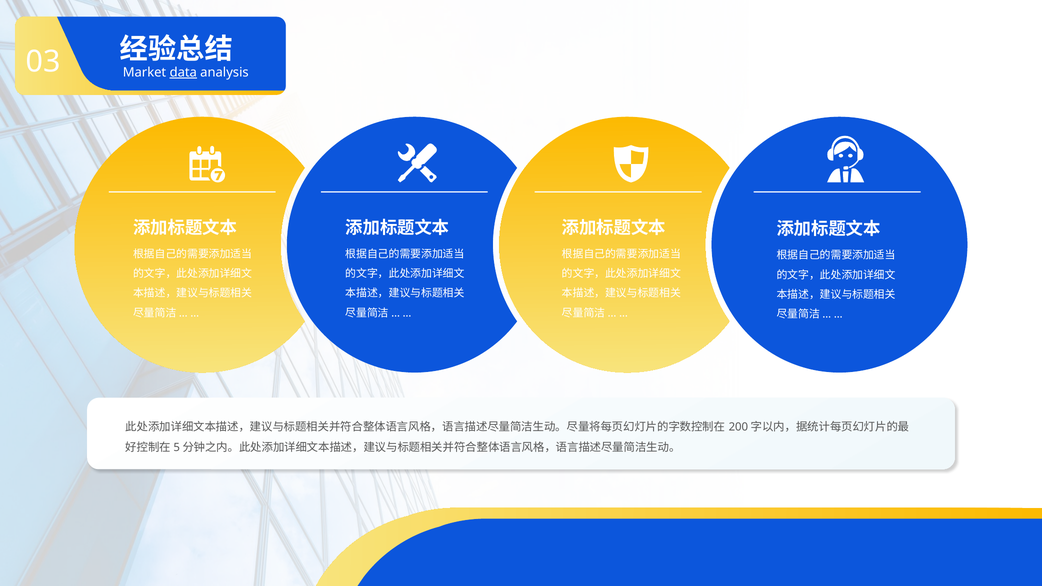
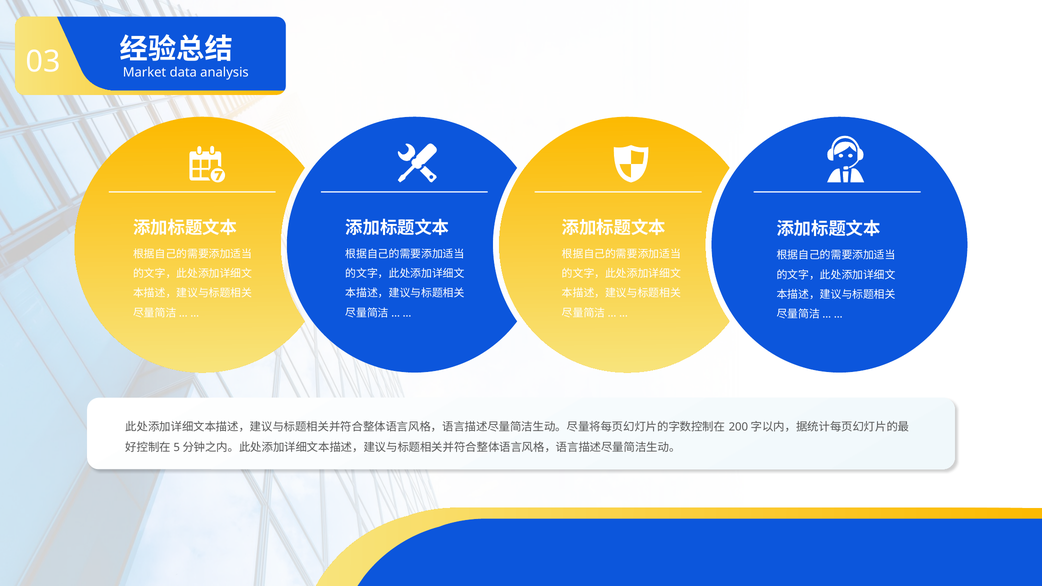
data underline: present -> none (183, 72)
